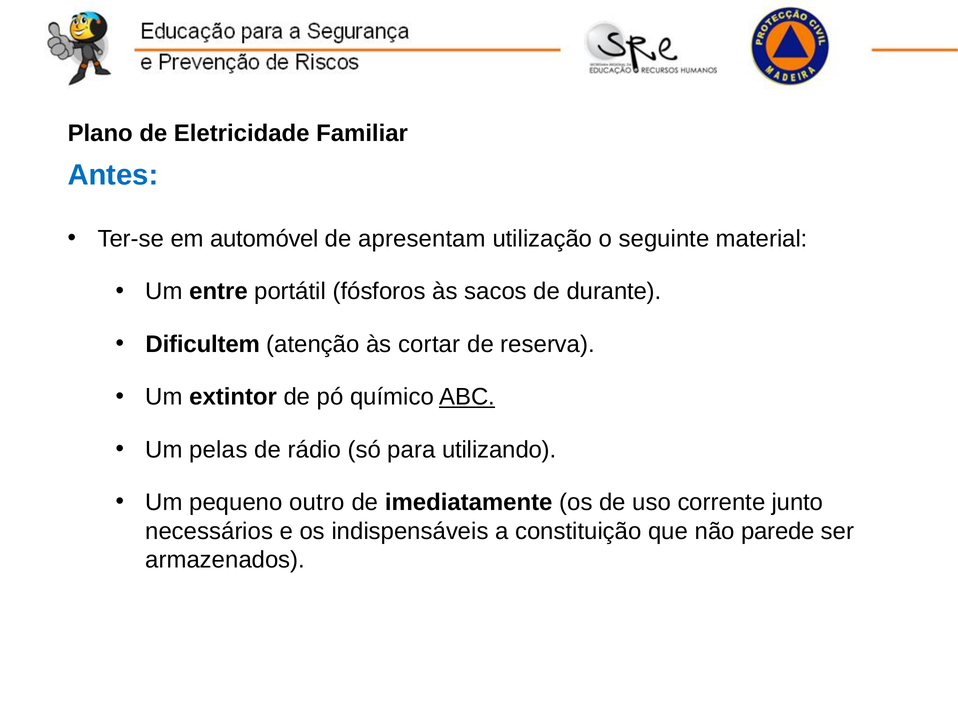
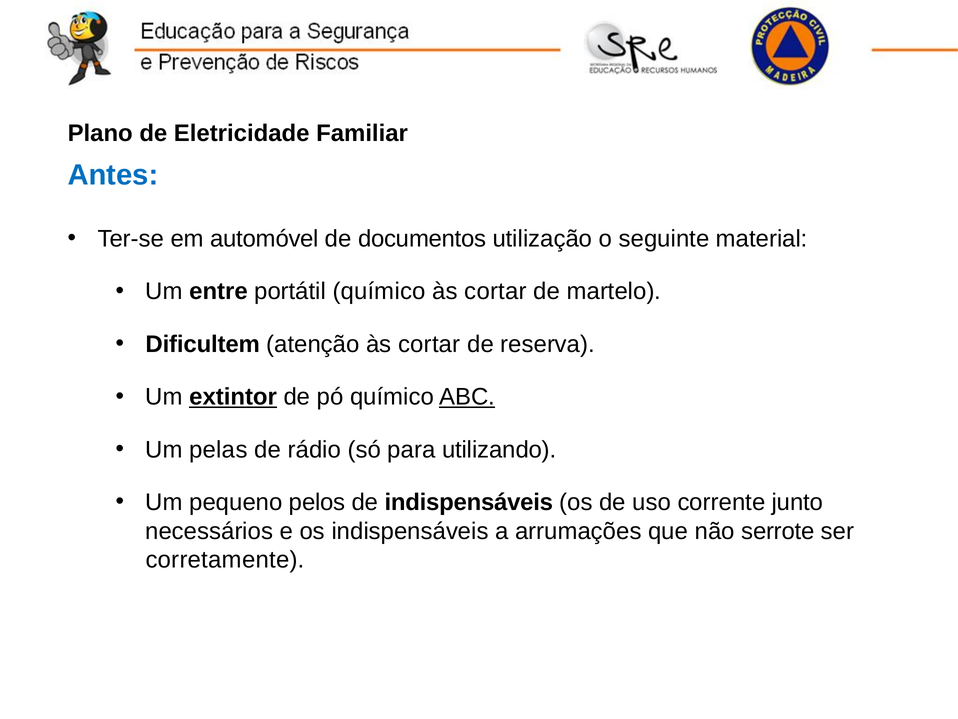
apresentam: apresentam -> documentos (422, 239)
portátil fósforos: fósforos -> químico (379, 291)
sacos: sacos -> cortar (496, 291)
durante: durante -> martelo (614, 291)
extintor underline: none -> present (233, 397)
outro: outro -> pelos (317, 502)
de imediatamente: imediatamente -> indispensáveis (469, 502)
constituição: constituição -> arrumações (578, 531)
parede: parede -> serrote (778, 531)
armazenados: armazenados -> corretamente (225, 560)
